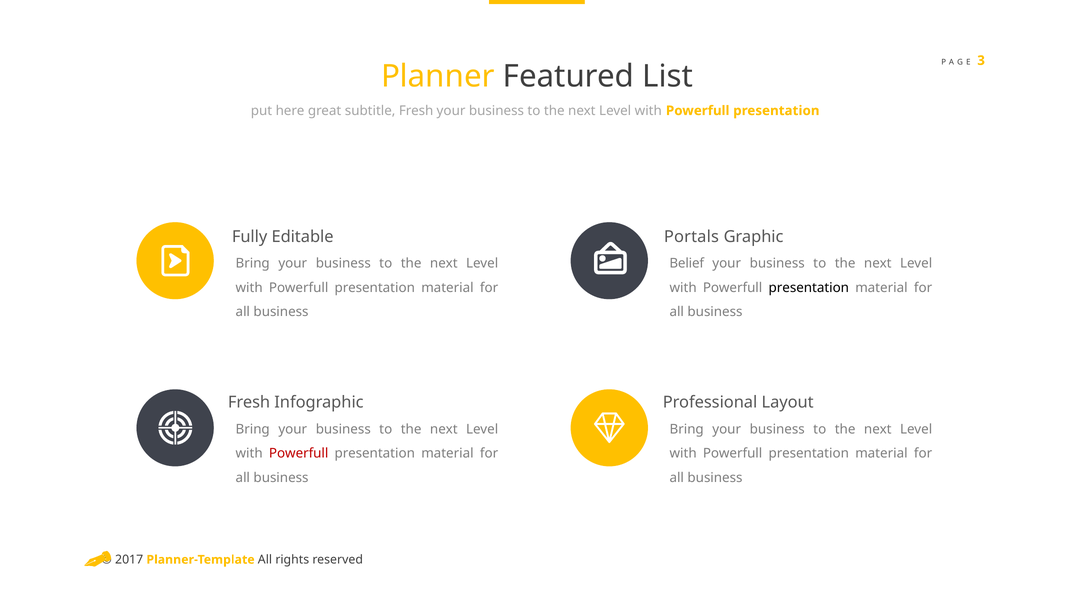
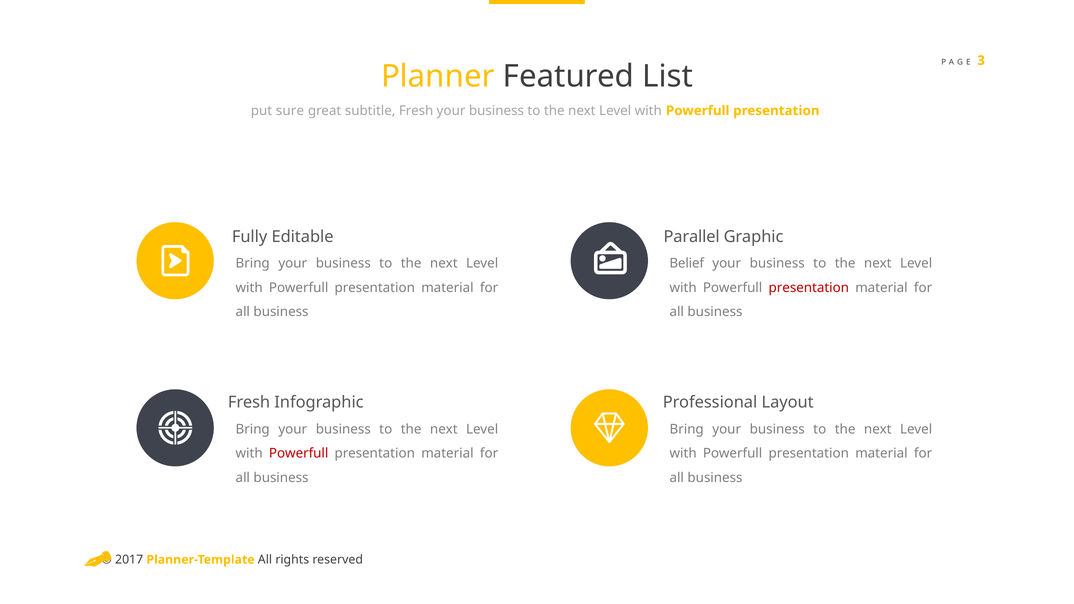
here: here -> sure (290, 111)
Portals: Portals -> Parallel (692, 237)
presentation colour: black -> red (809, 288)
